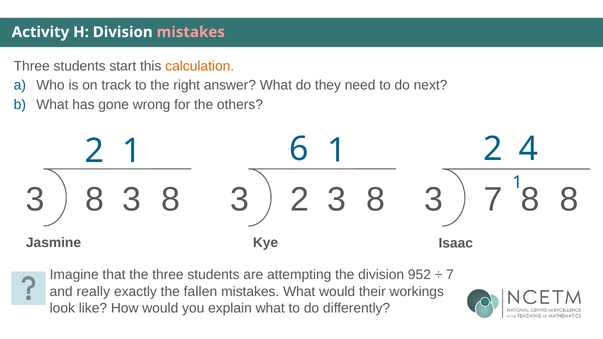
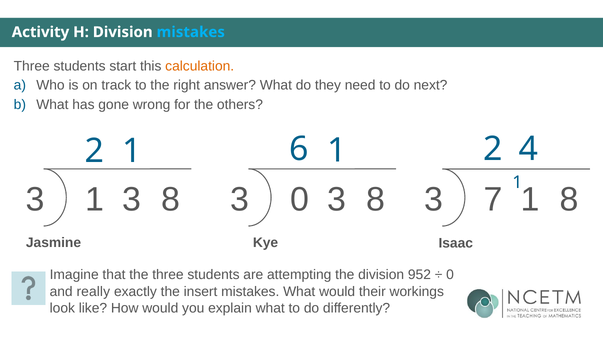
mistakes colour: pink -> light blue (191, 32)
8: 8 -> 1 (95, 200)
3 2: 2 -> 0 (300, 200)
7 8: 8 -> 1 (530, 200)
7: 7 -> 0 (450, 275)
fallen: fallen -> insert (201, 292)
